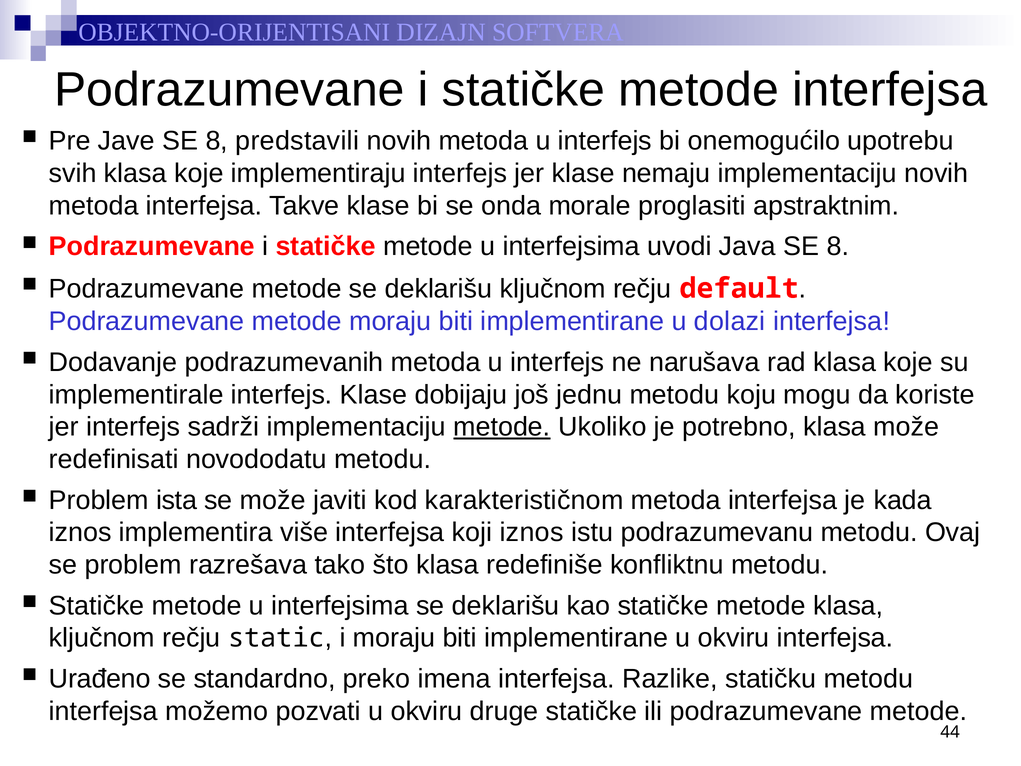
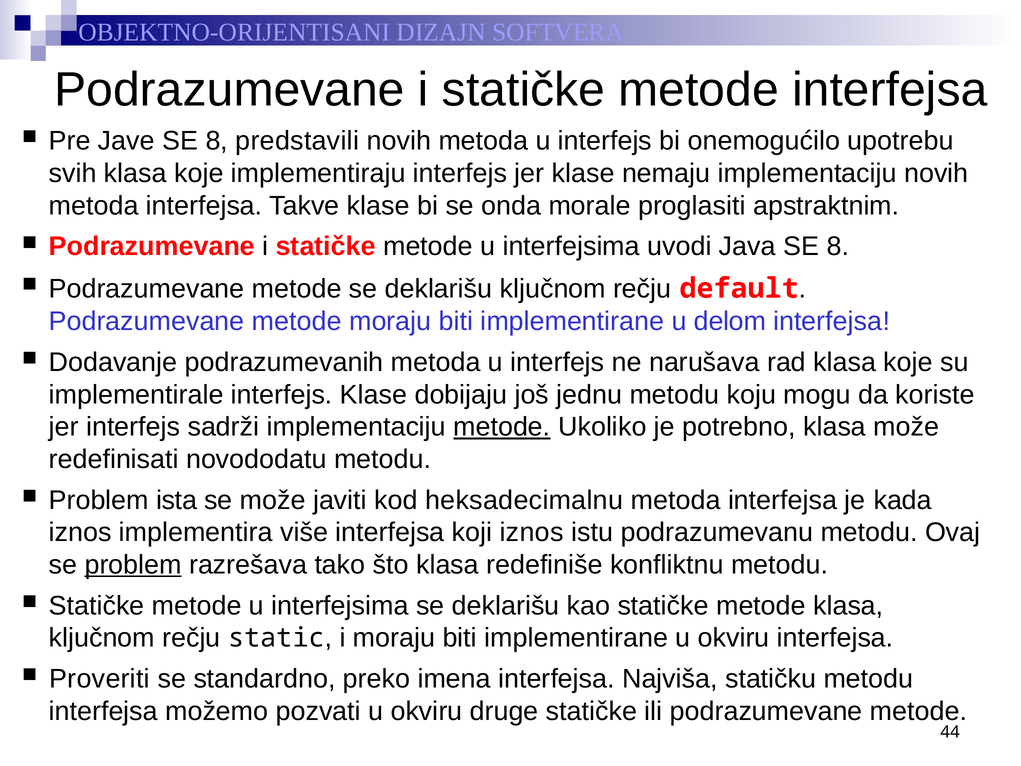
dolazi: dolazi -> delom (730, 321)
karakterističnom: karakterističnom -> heksadecimalnu (524, 500)
problem underline: none -> present (133, 565)
Urađeno: Urađeno -> Proveriti (100, 679)
Razlike: Razlike -> Najviša (670, 679)
